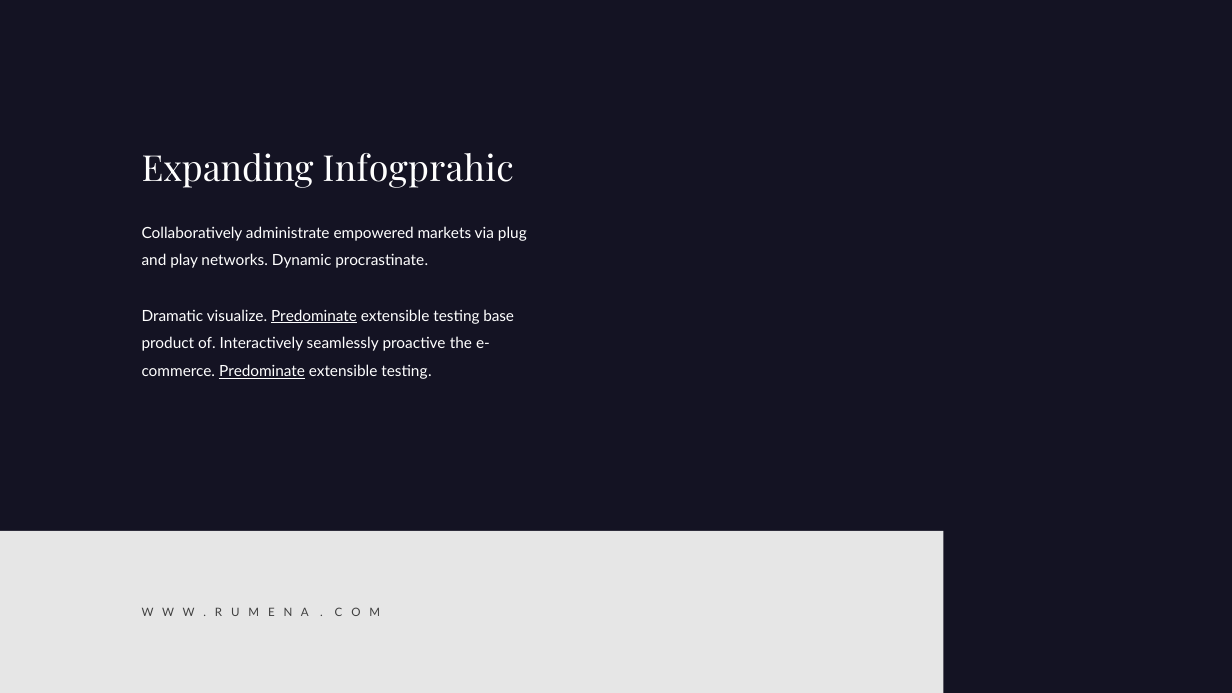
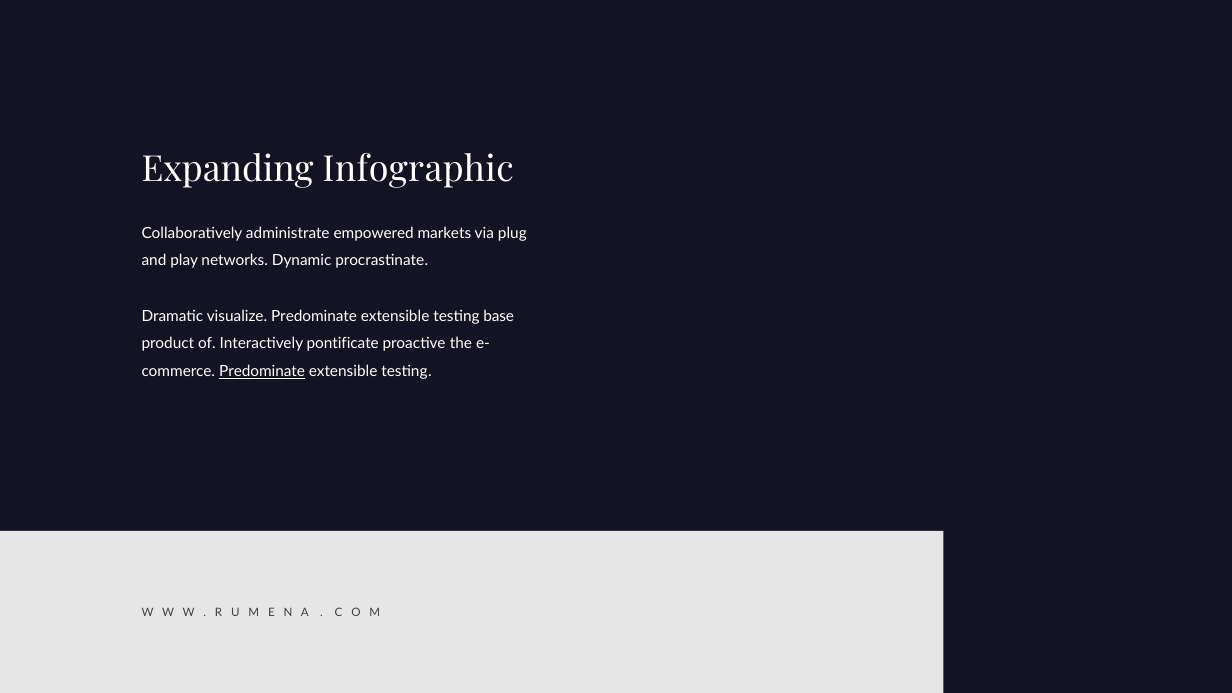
Infogprahic: Infogprahic -> Infographic (418, 169)
Predominate underline: present -> none (314, 316)
seamlessly: seamlessly -> pontificate (343, 344)
